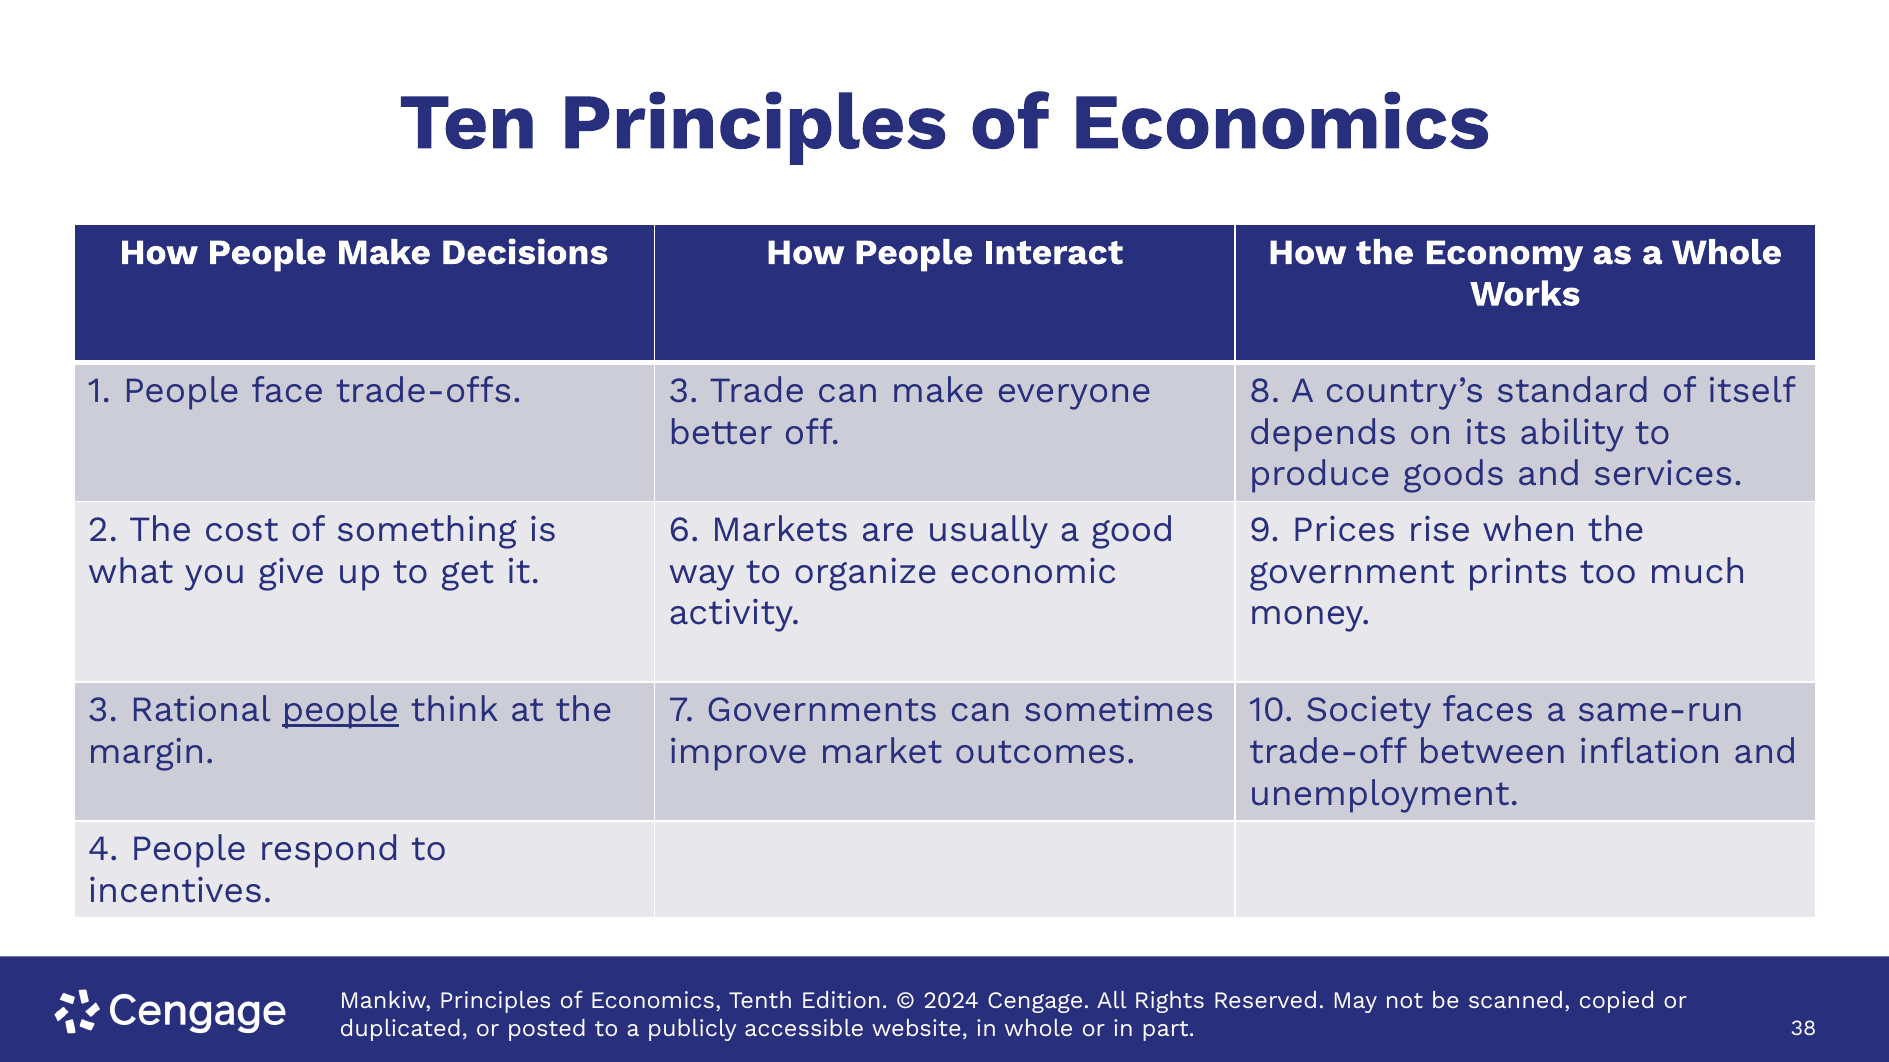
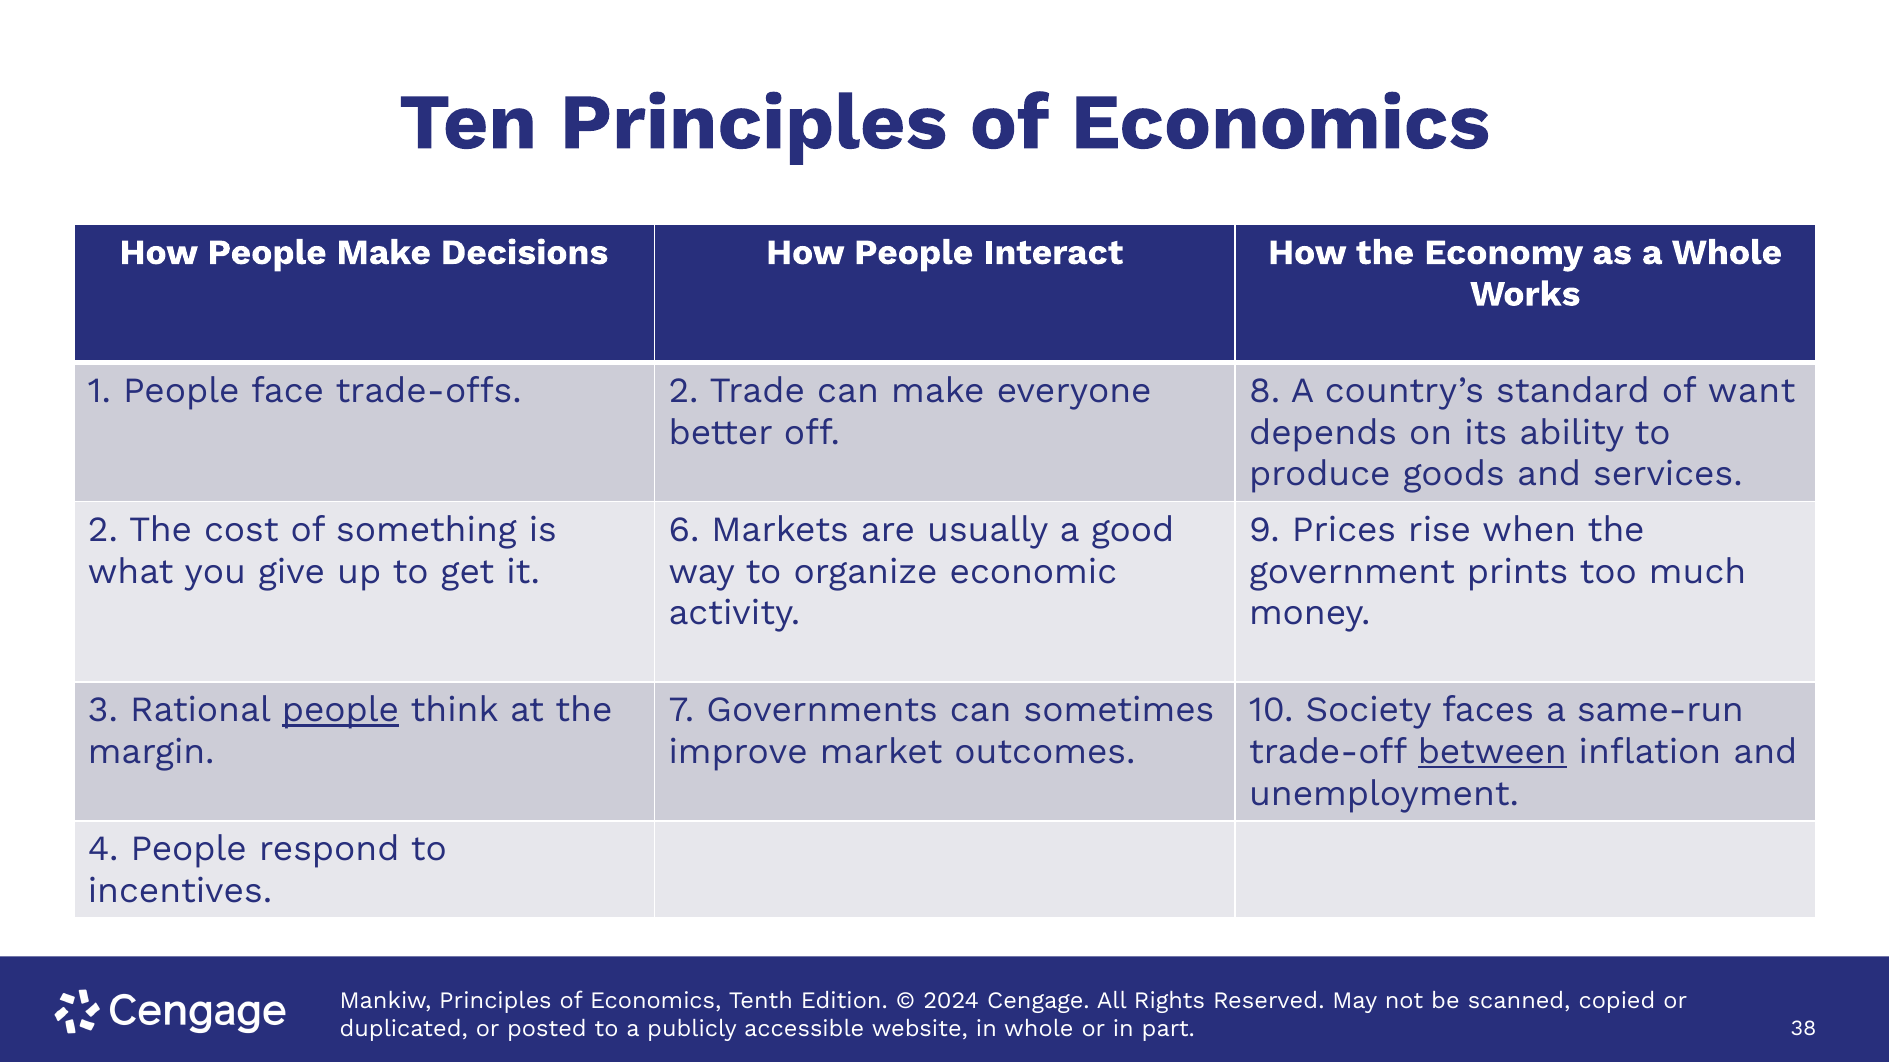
trade-offs 3: 3 -> 2 (684, 391)
itself: itself -> want (1752, 391)
between underline: none -> present (1492, 752)
